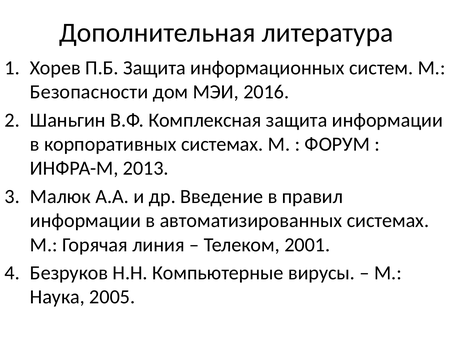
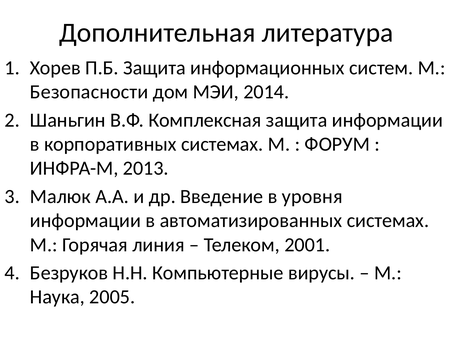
2016: 2016 -> 2014 (266, 92)
правил: правил -> уровня (312, 196)
